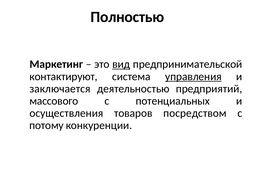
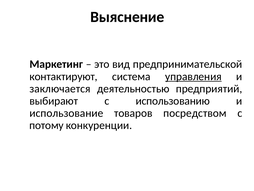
Полностью: Полностью -> Выяснение (127, 17)
вид underline: present -> none (121, 64)
массового: массового -> выбирают (54, 101)
потенциальных: потенциальных -> использованию (173, 101)
осуществления: осуществления -> использование (66, 113)
